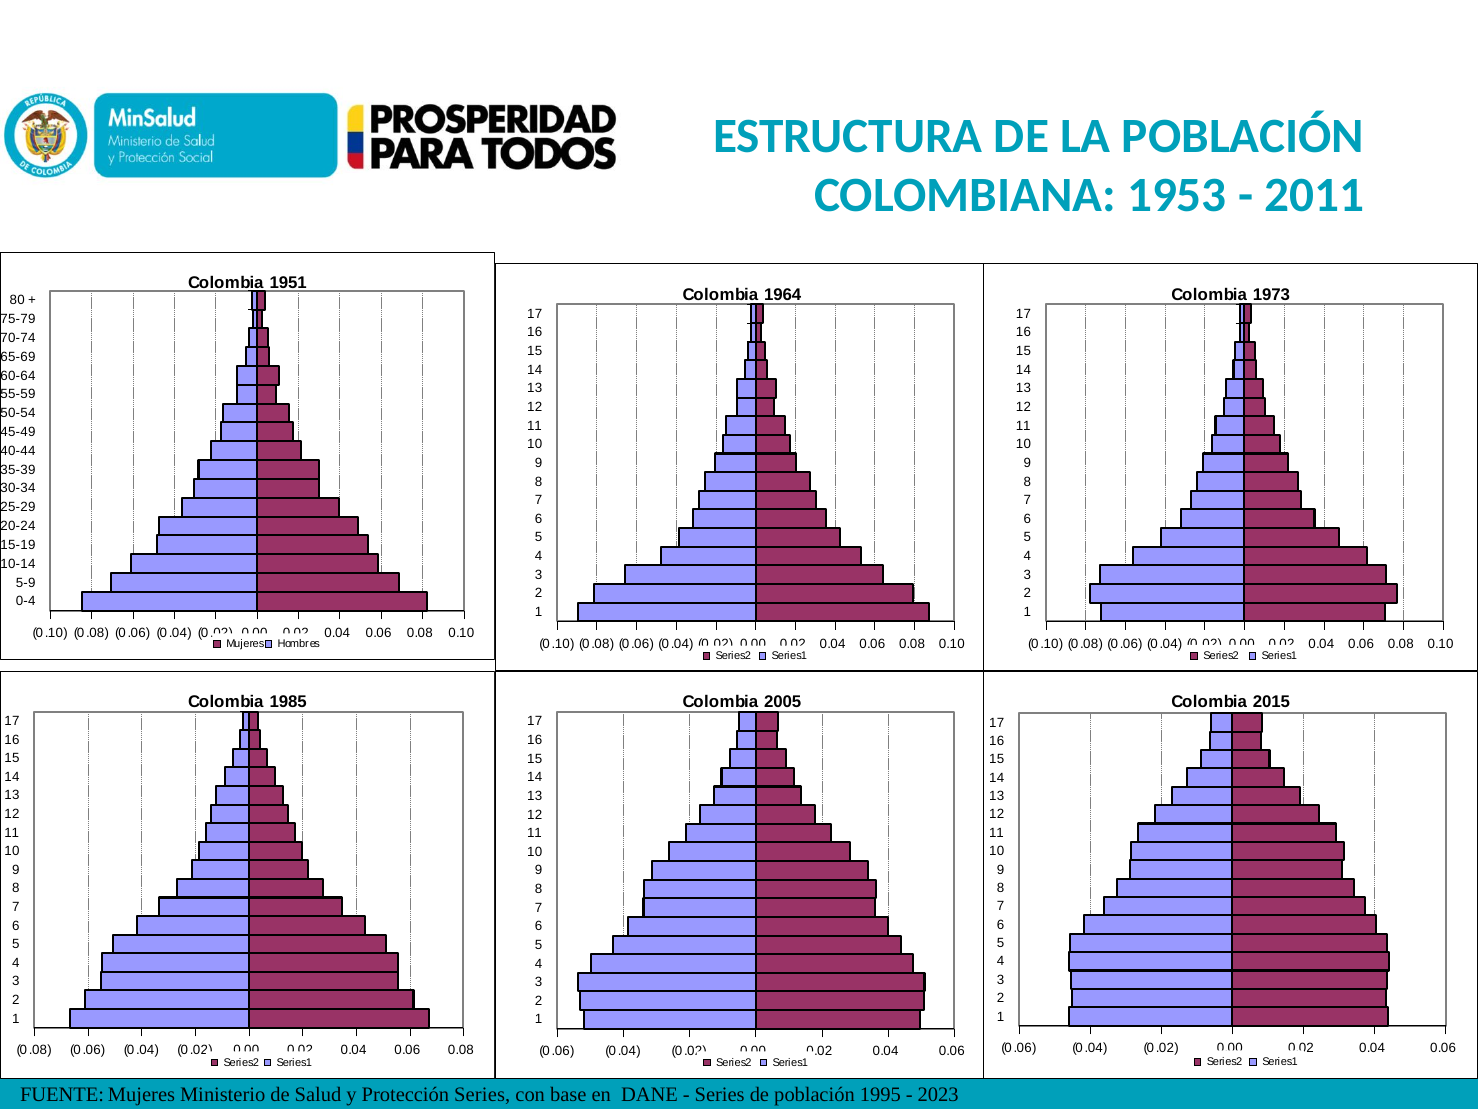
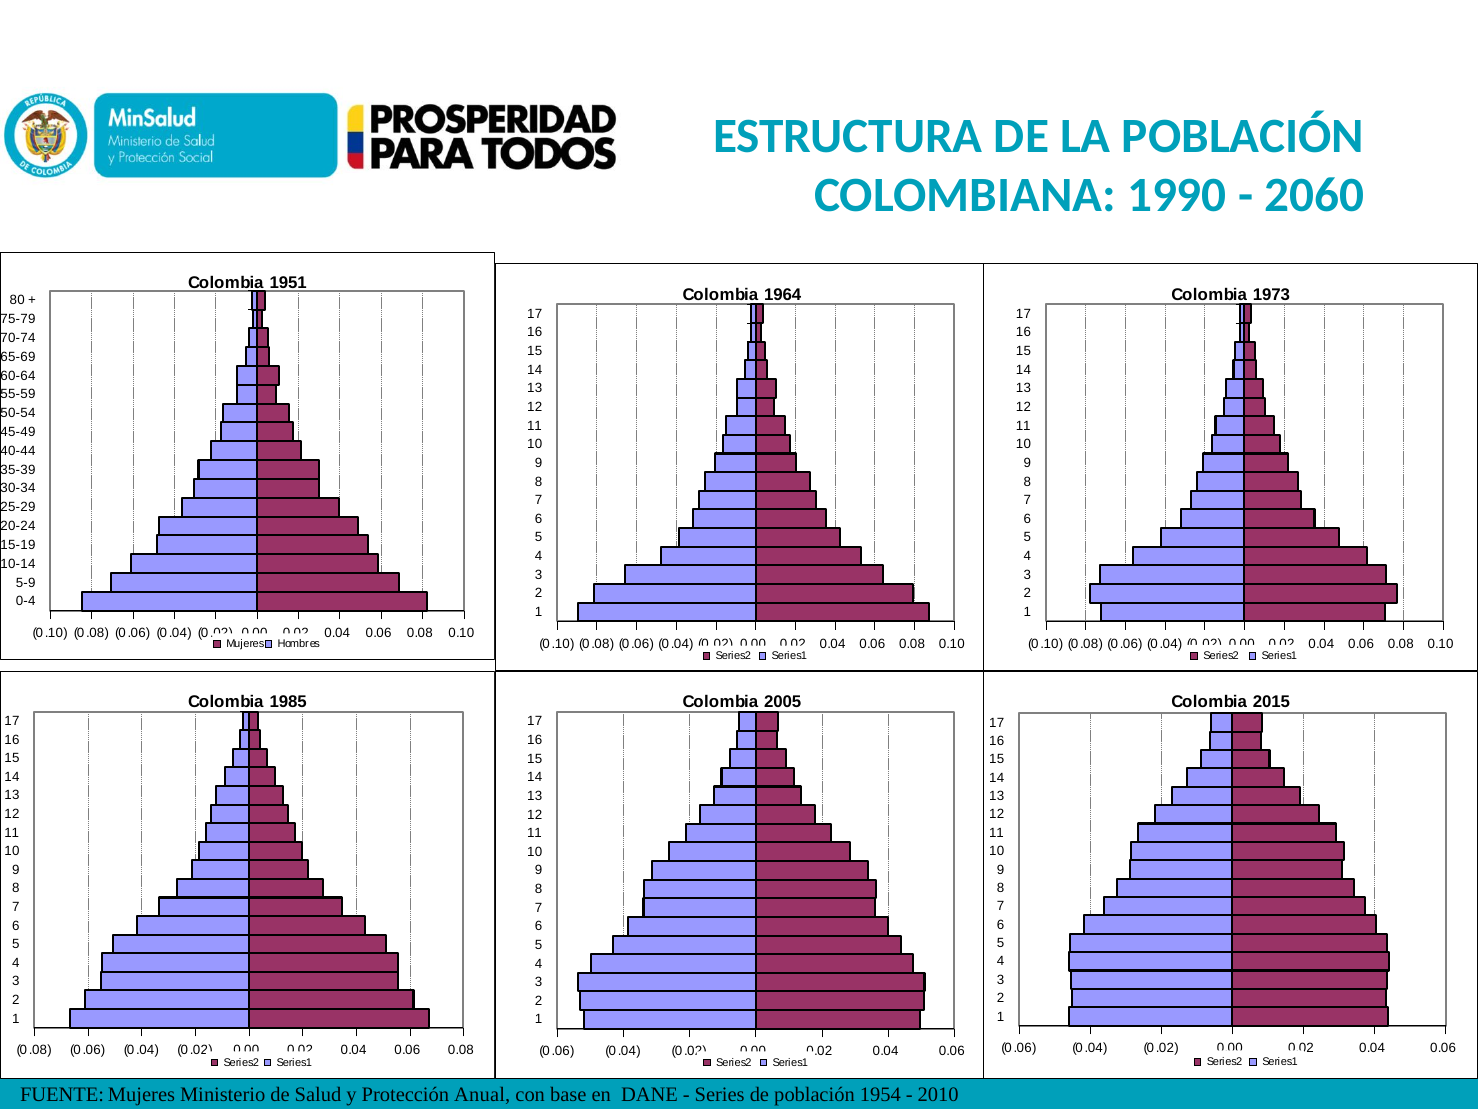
1953: 1953 -> 1990 (1177, 195)
2011: 2011 -> 2060 (1314, 195)
Protección Series: Series -> Anual (482, 1094)
1995: 1995 -> 1954 (880, 1094)
2023: 2023 -> 2010 (938, 1094)
